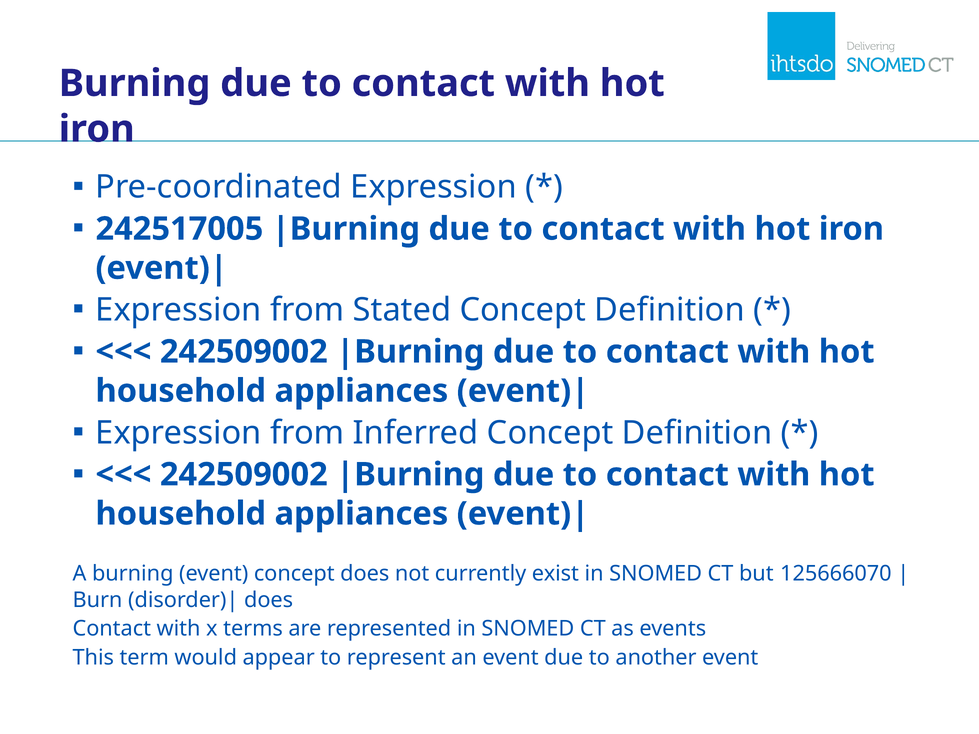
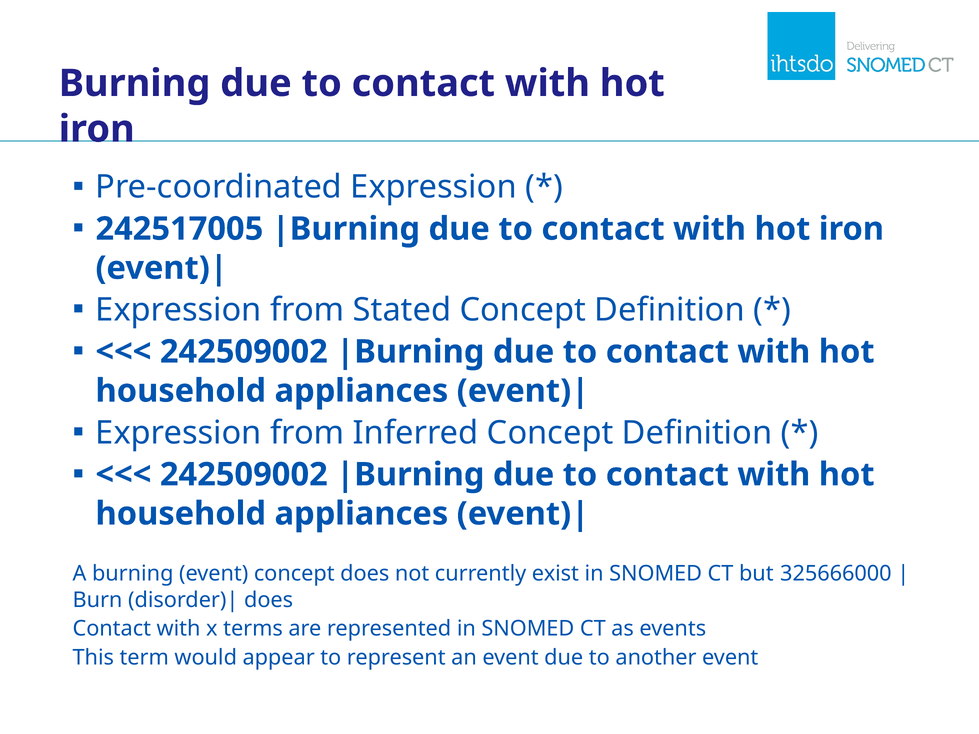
125666070: 125666070 -> 325666000 (836, 574)
